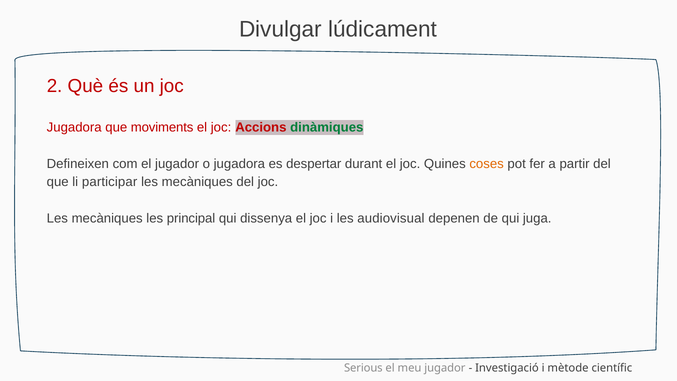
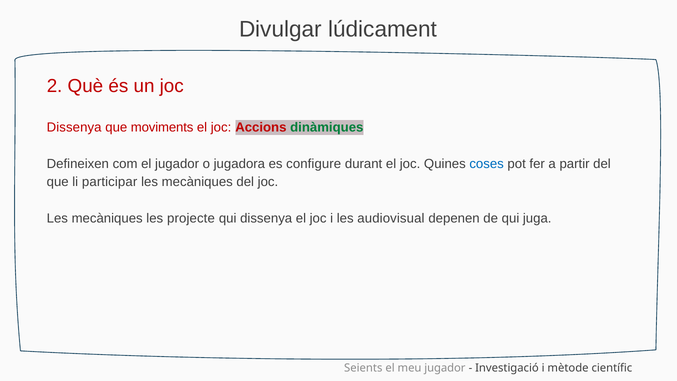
Jugadora: Jugadora -> Dissenya (74, 128)
despertar: despertar -> configure (314, 164)
coses colour: orange -> blue (487, 164)
principal: principal -> projecte (191, 218)
Serious: Serious -> Seients (363, 368)
